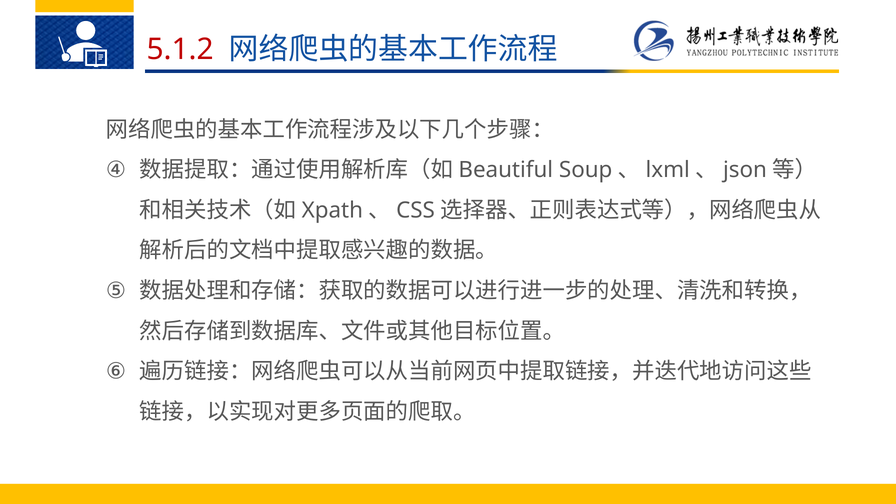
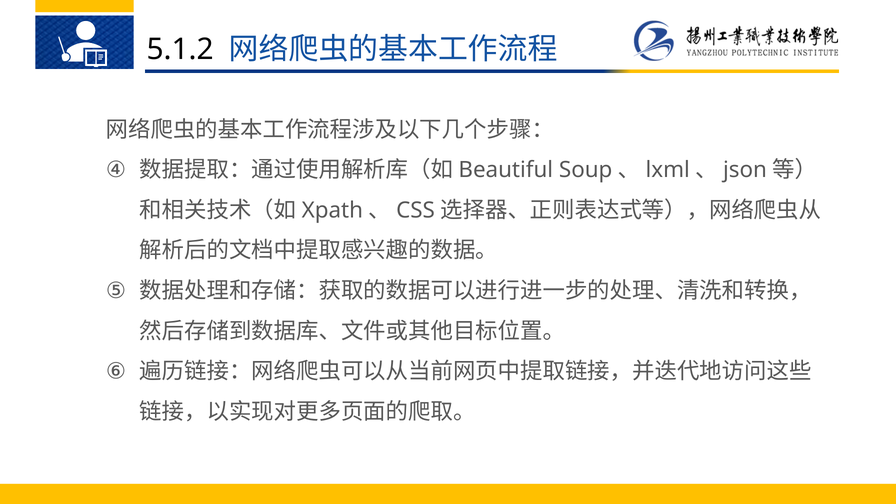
5.1.2 colour: red -> black (180, 49)
